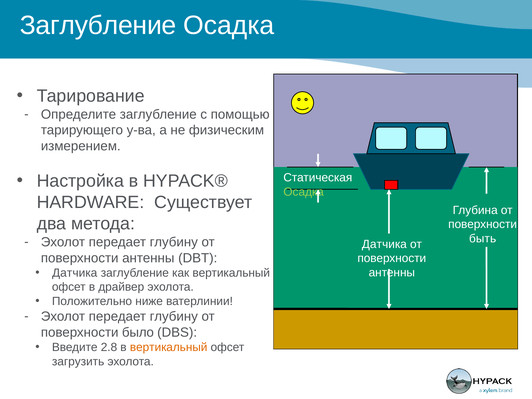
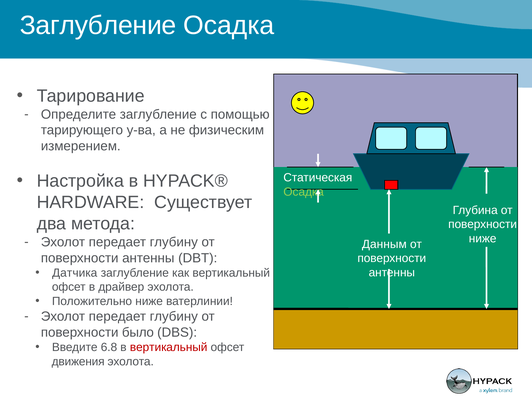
быть: быть -> ниже (483, 239)
Датчика: Датчика -> Данным (384, 244)
2.8: 2.8 -> 6.8 (109, 347)
вертикальный colour: orange -> red (169, 347)
загрузить: загрузить -> движения (78, 362)
